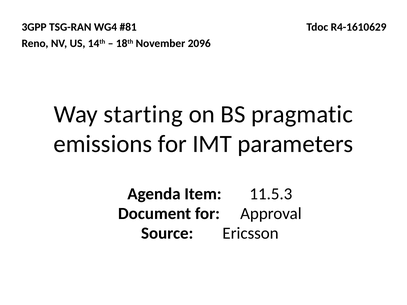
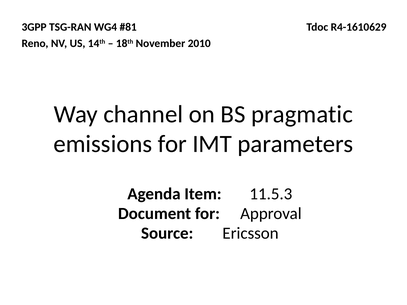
2096: 2096 -> 2010 (199, 43)
starting: starting -> channel (143, 114)
